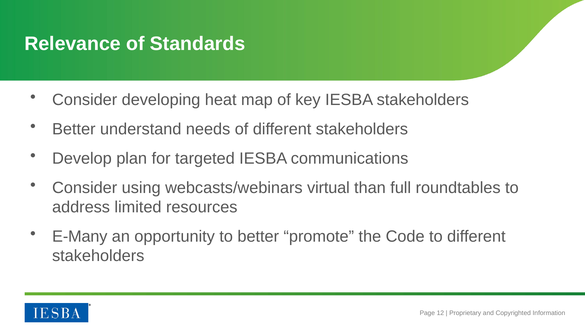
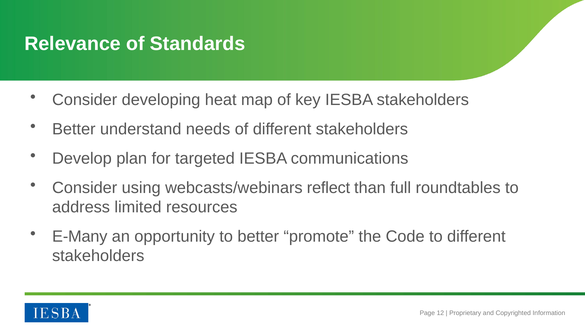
virtual: virtual -> reflect (328, 188)
